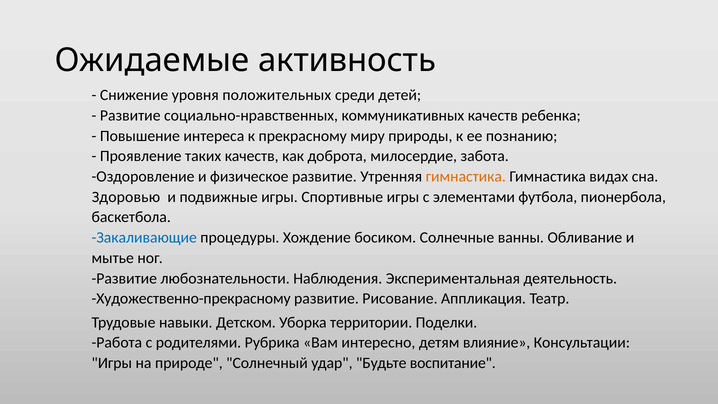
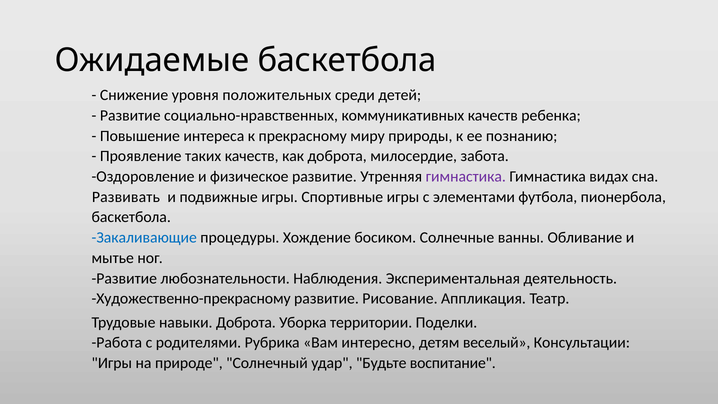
Ожидаемые активность: активность -> баскетбола (347, 60)
гимнастика colour: orange -> purple (466, 176)
Здоровью: Здоровью -> Развивать (126, 197)
навыки Детском: Детском -> Доброта (246, 322)
влияние: влияние -> веселый (497, 343)
